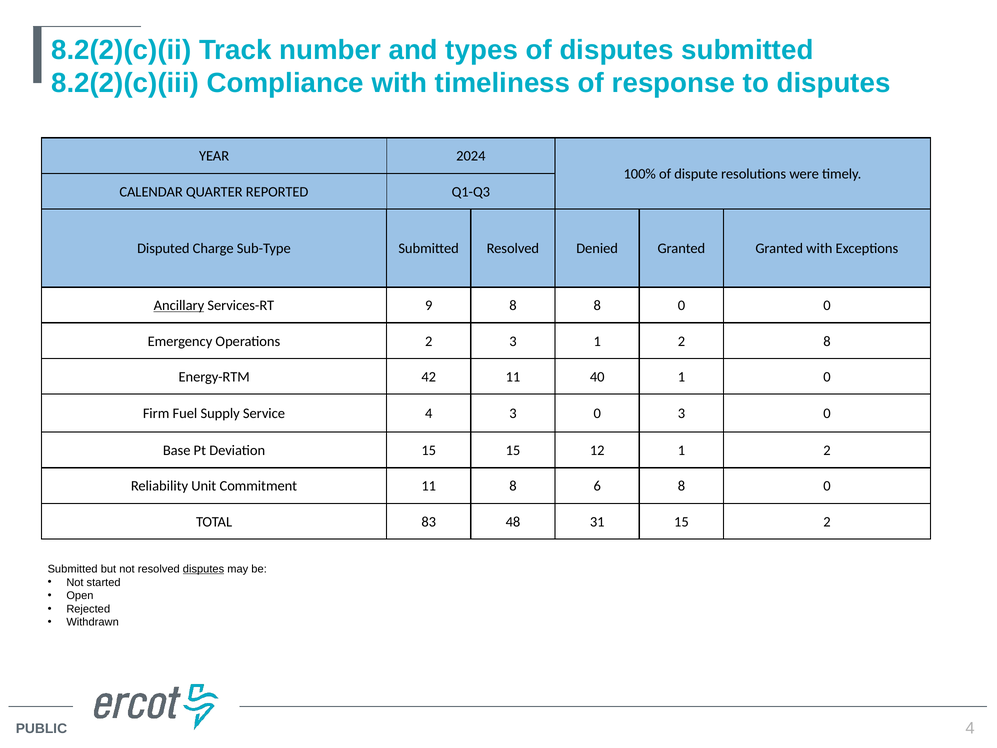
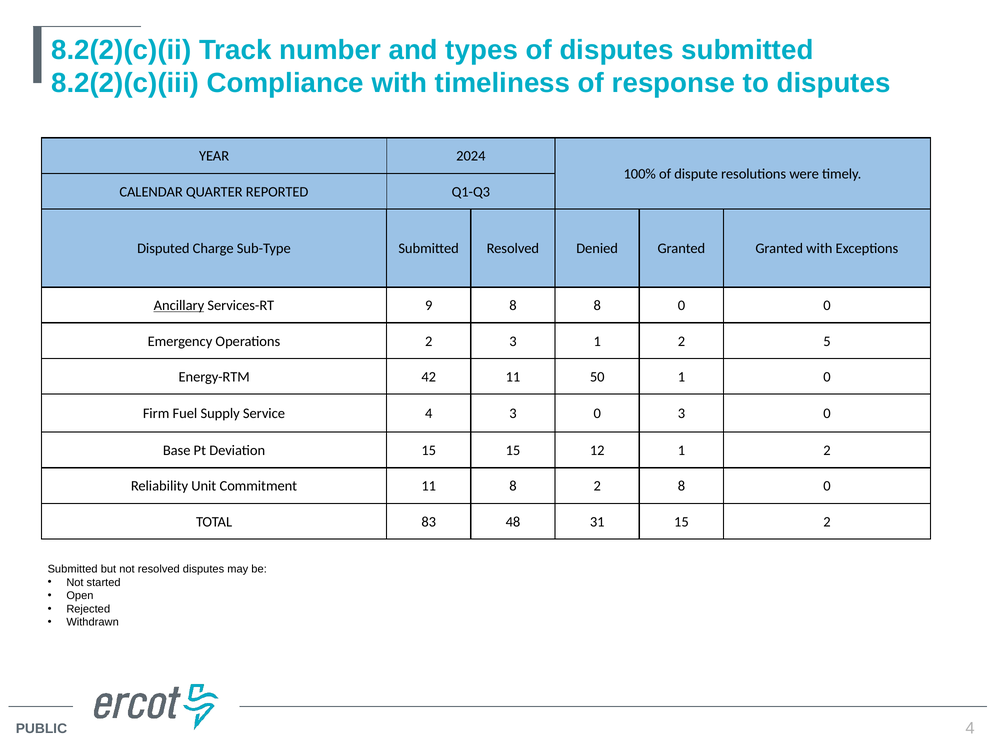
2 8: 8 -> 5 (827, 341)
40: 40 -> 50 (597, 377)
8 6: 6 -> 2 (597, 486)
disputes underline: present -> none (204, 569)
